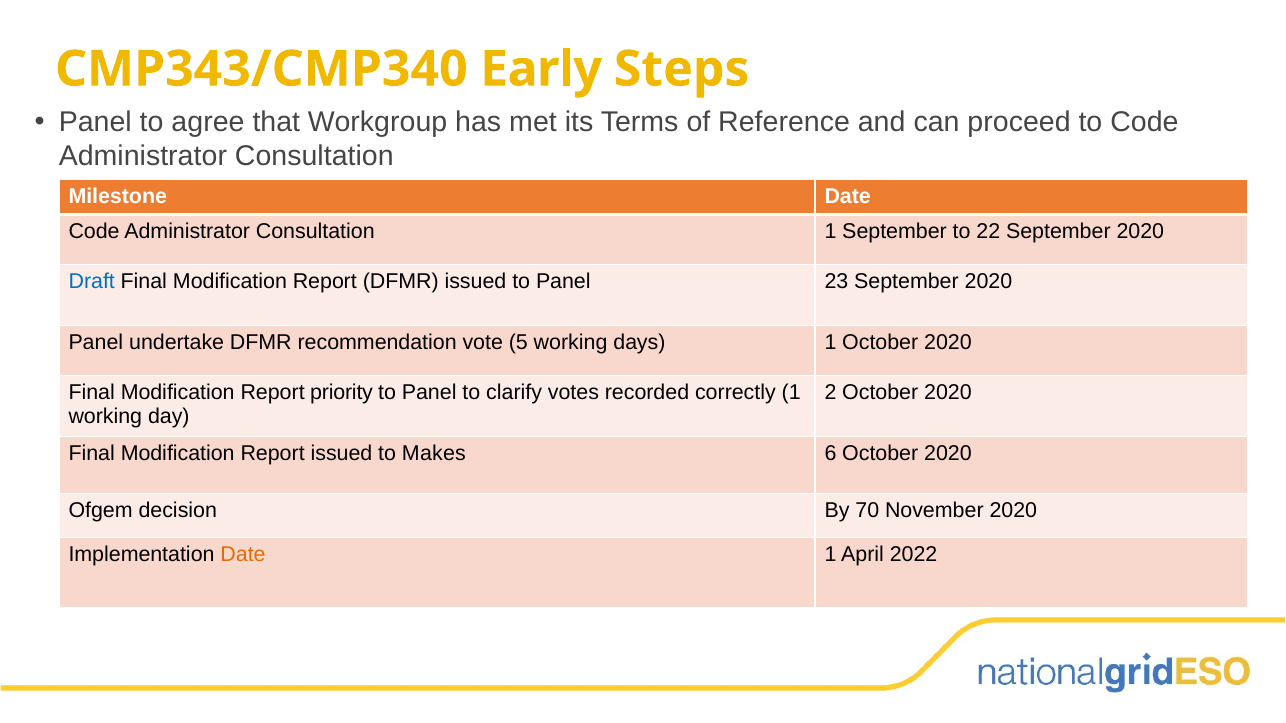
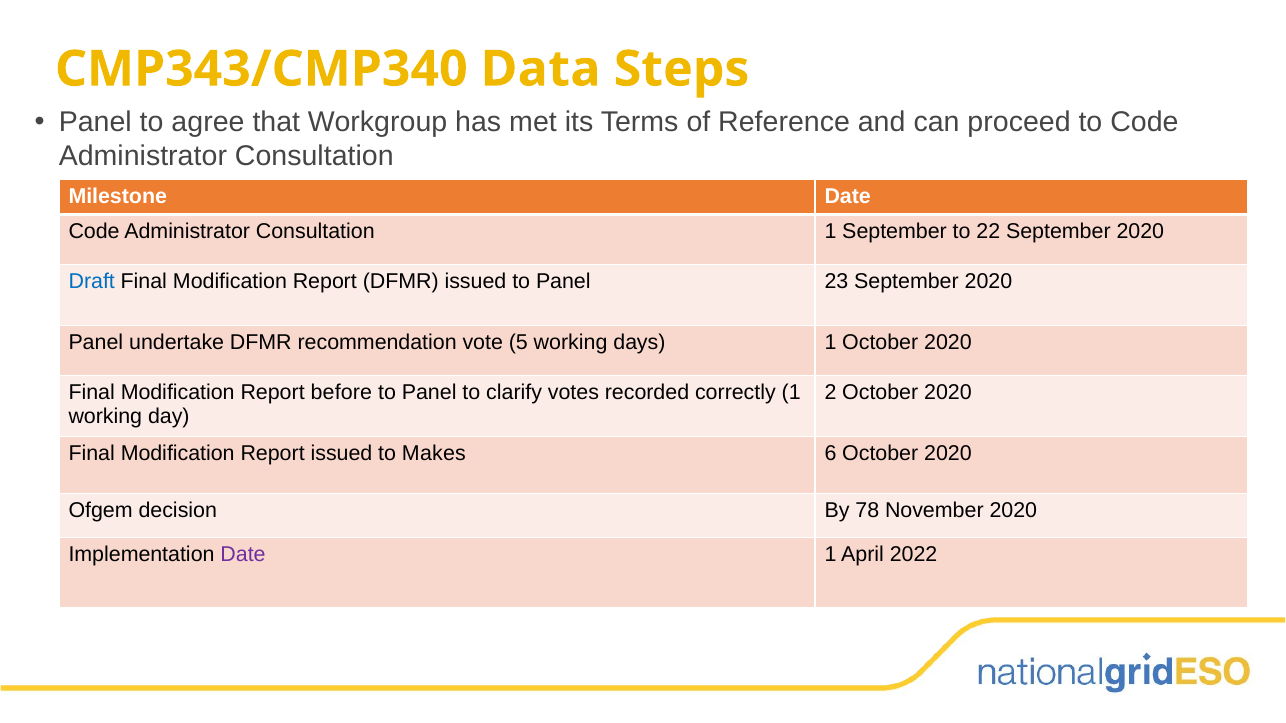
Early: Early -> Data (541, 69)
priority: priority -> before (341, 393)
70: 70 -> 78 (867, 510)
Date colour: orange -> purple (243, 555)
